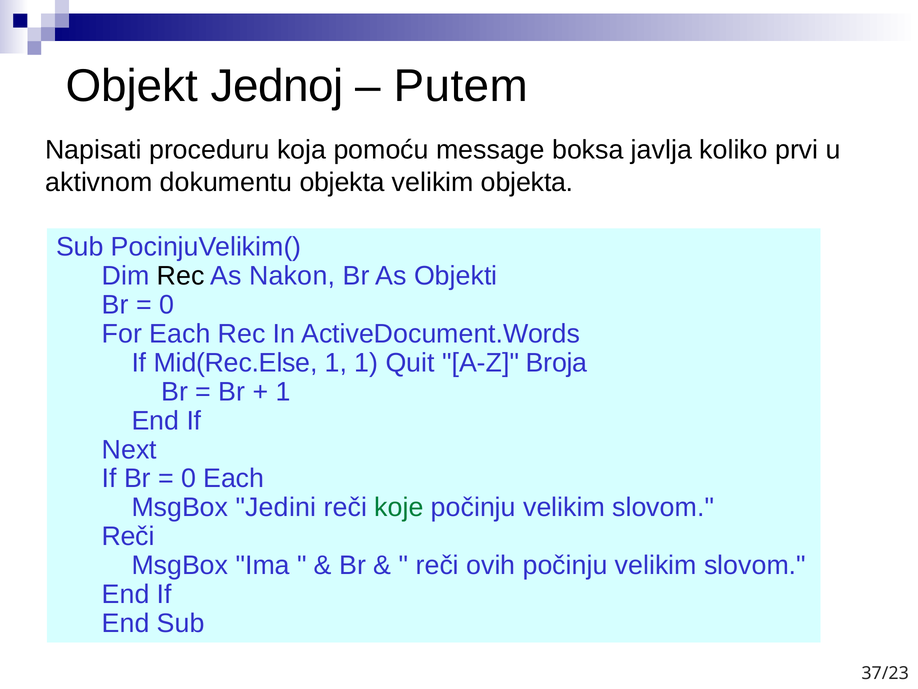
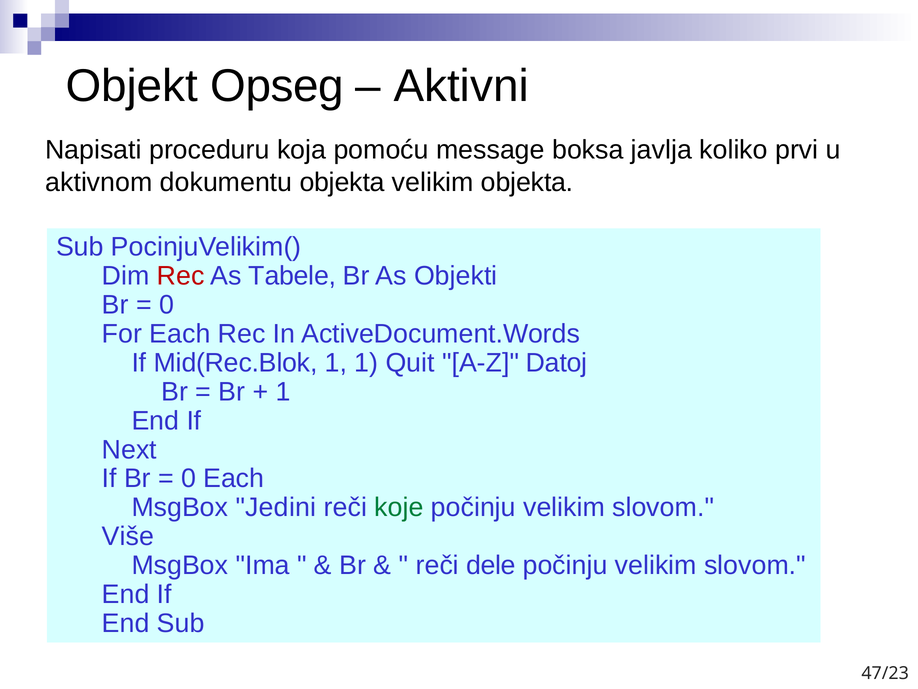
Jednoj: Jednoj -> Opseg (277, 86)
Putem: Putem -> Aktivni (461, 86)
Rec colour: black -> red (181, 276)
Nakon: Nakon -> Tabele (292, 276)
Mid(Rec.Else: Mid(Rec.Else -> Mid(Rec.Blok (236, 363)
Broja: Broja -> Datoj (557, 363)
Reči: Reči -> Više (128, 536)
ovih: ovih -> dele (491, 565)
37/23: 37/23 -> 47/23 (885, 673)
